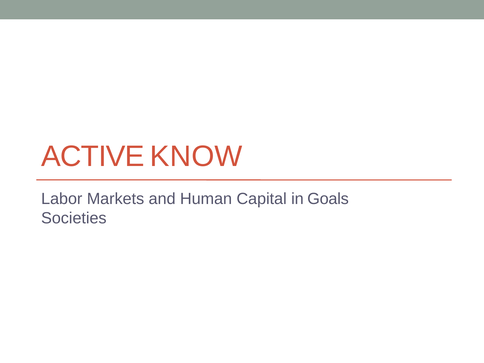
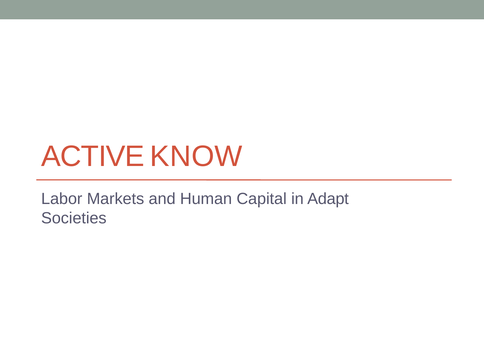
Goals: Goals -> Adapt (328, 199)
